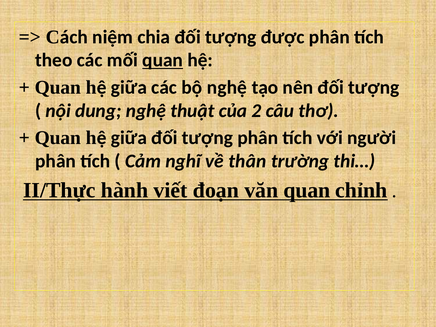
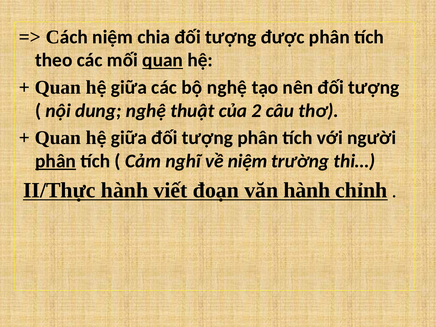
phân underline: none -> present (56, 161)
về thân: thân -> niệm (248, 161)
văn quan: quan -> hành (307, 190)
